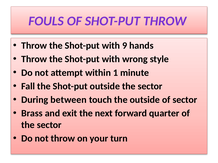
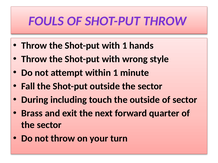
with 9: 9 -> 1 (125, 46)
between: between -> including (69, 100)
